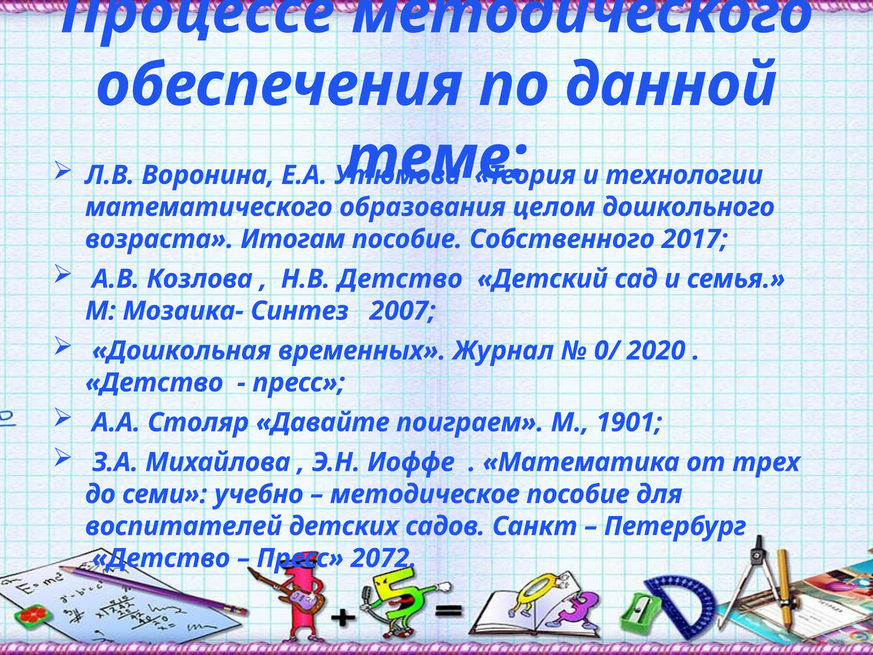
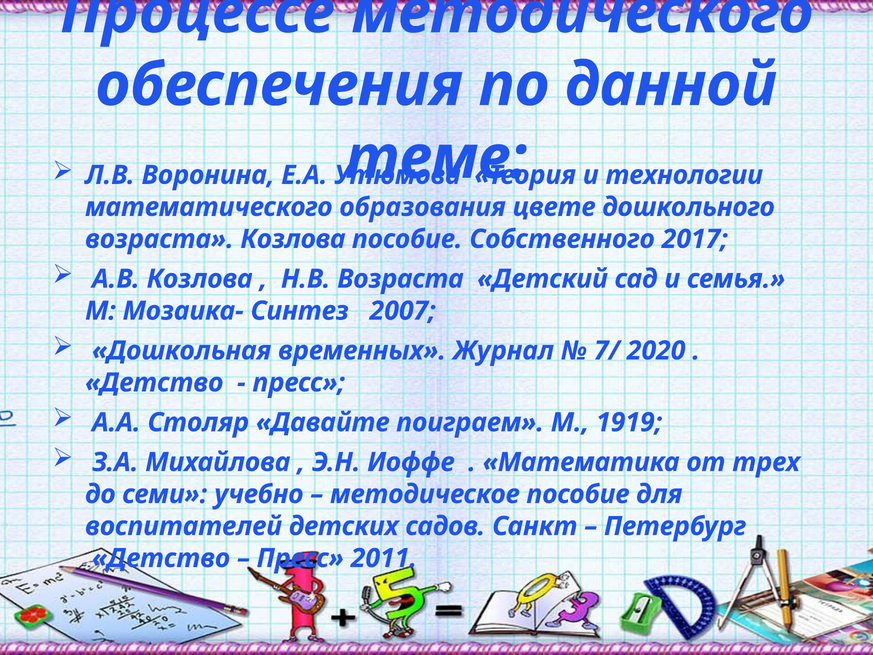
целом: целом -> цвете (554, 207)
возраста Итогам: Итогам -> Козлова (293, 239)
Н.В Детство: Детство -> Возраста (400, 279)
0/: 0/ -> 7/ (607, 351)
1901: 1901 -> 1919 (629, 422)
2072: 2072 -> 2011 (384, 558)
